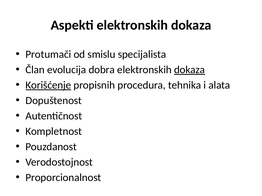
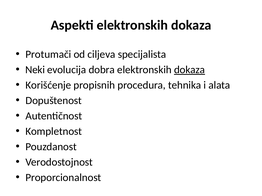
smislu: smislu -> ciljeva (101, 54)
Član: Član -> Neki (35, 70)
Korišćenje underline: present -> none (48, 85)
